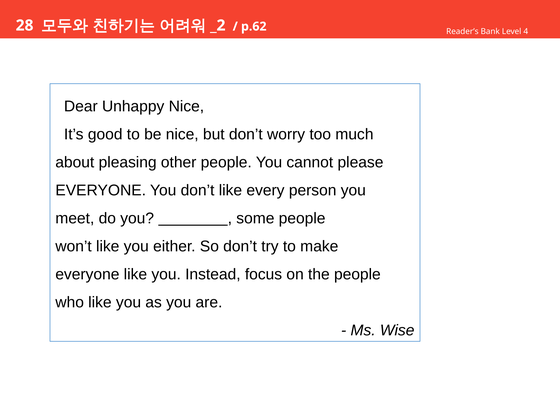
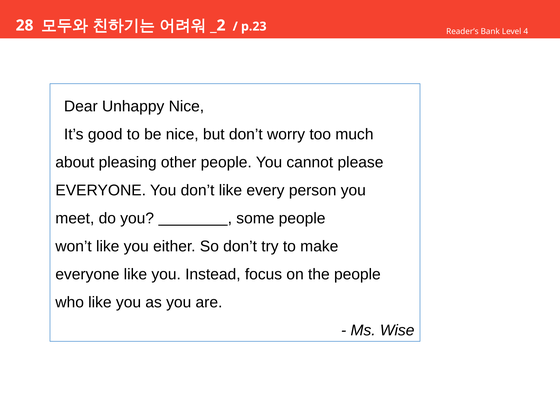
p.62: p.62 -> p.23 (254, 26)
